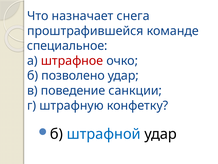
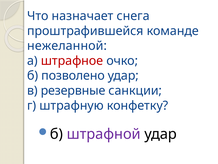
специальное: специальное -> нежеланной (67, 46)
поведение: поведение -> резервные (73, 90)
штрафной colour: blue -> purple (104, 134)
